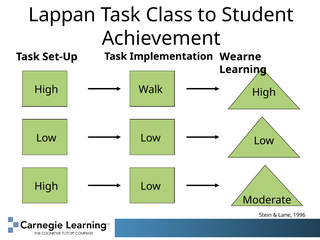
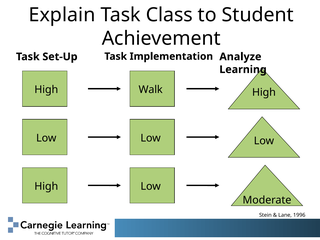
Lappan: Lappan -> Explain (62, 15)
Wearne: Wearne -> Analyze (240, 57)
